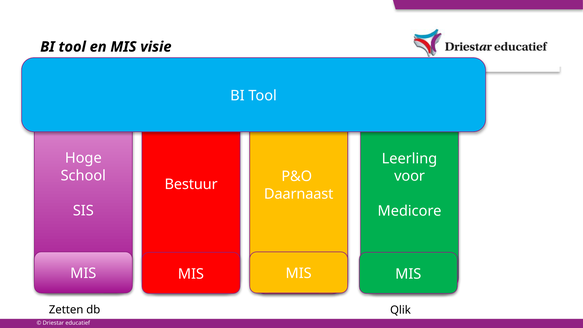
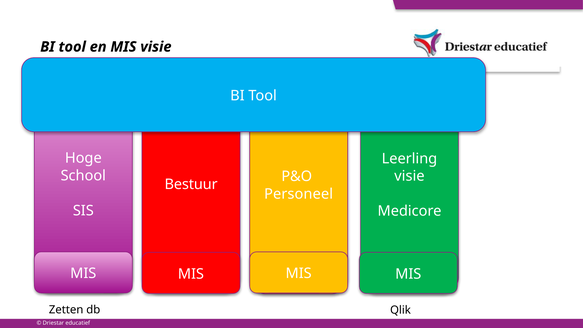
voor: voor -> visie (409, 176)
Daarnaast: Daarnaast -> Personeel (299, 194)
